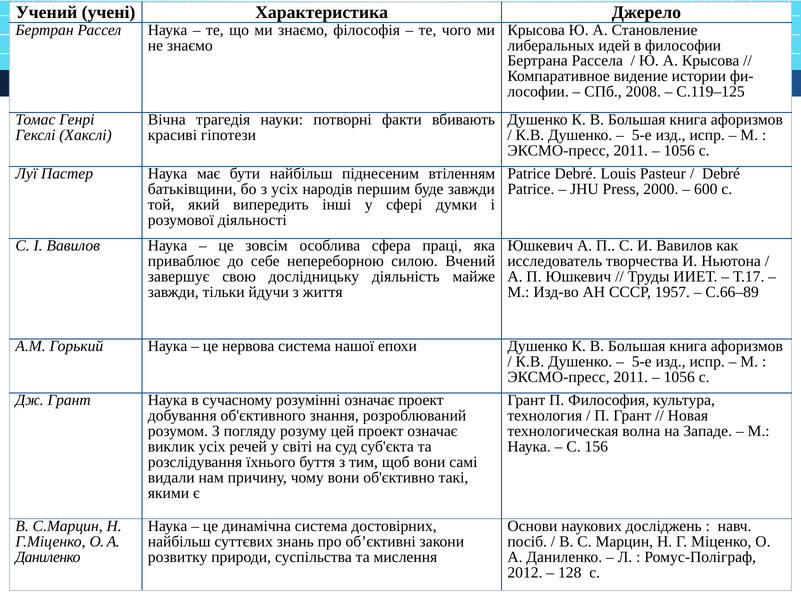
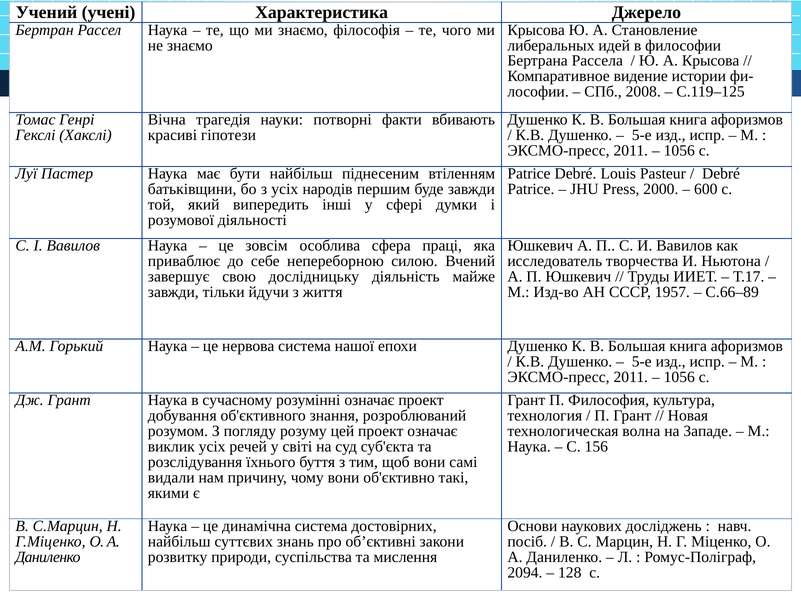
2012: 2012 -> 2094 (525, 572)
